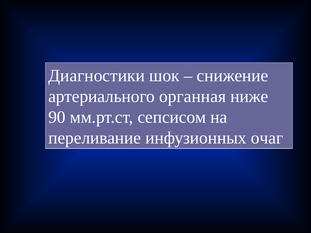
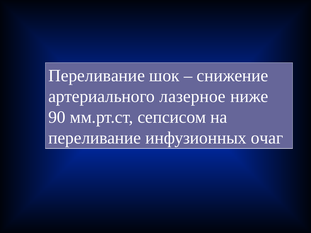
Диагностики: Диагностики -> Переливание (97, 76)
органная: органная -> лазерное (193, 97)
